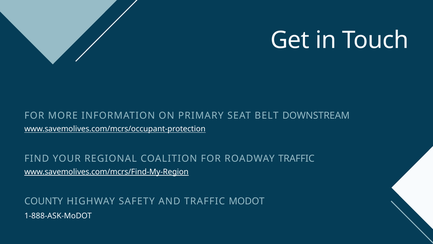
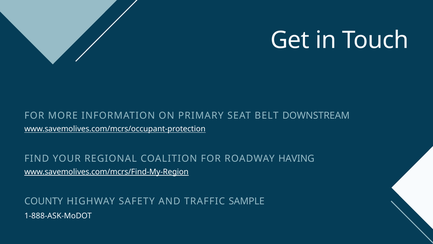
ROADWAY TRAFFIC: TRAFFIC -> HAVING (296, 158)
MODOT: MODOT -> SAMPLE (247, 201)
